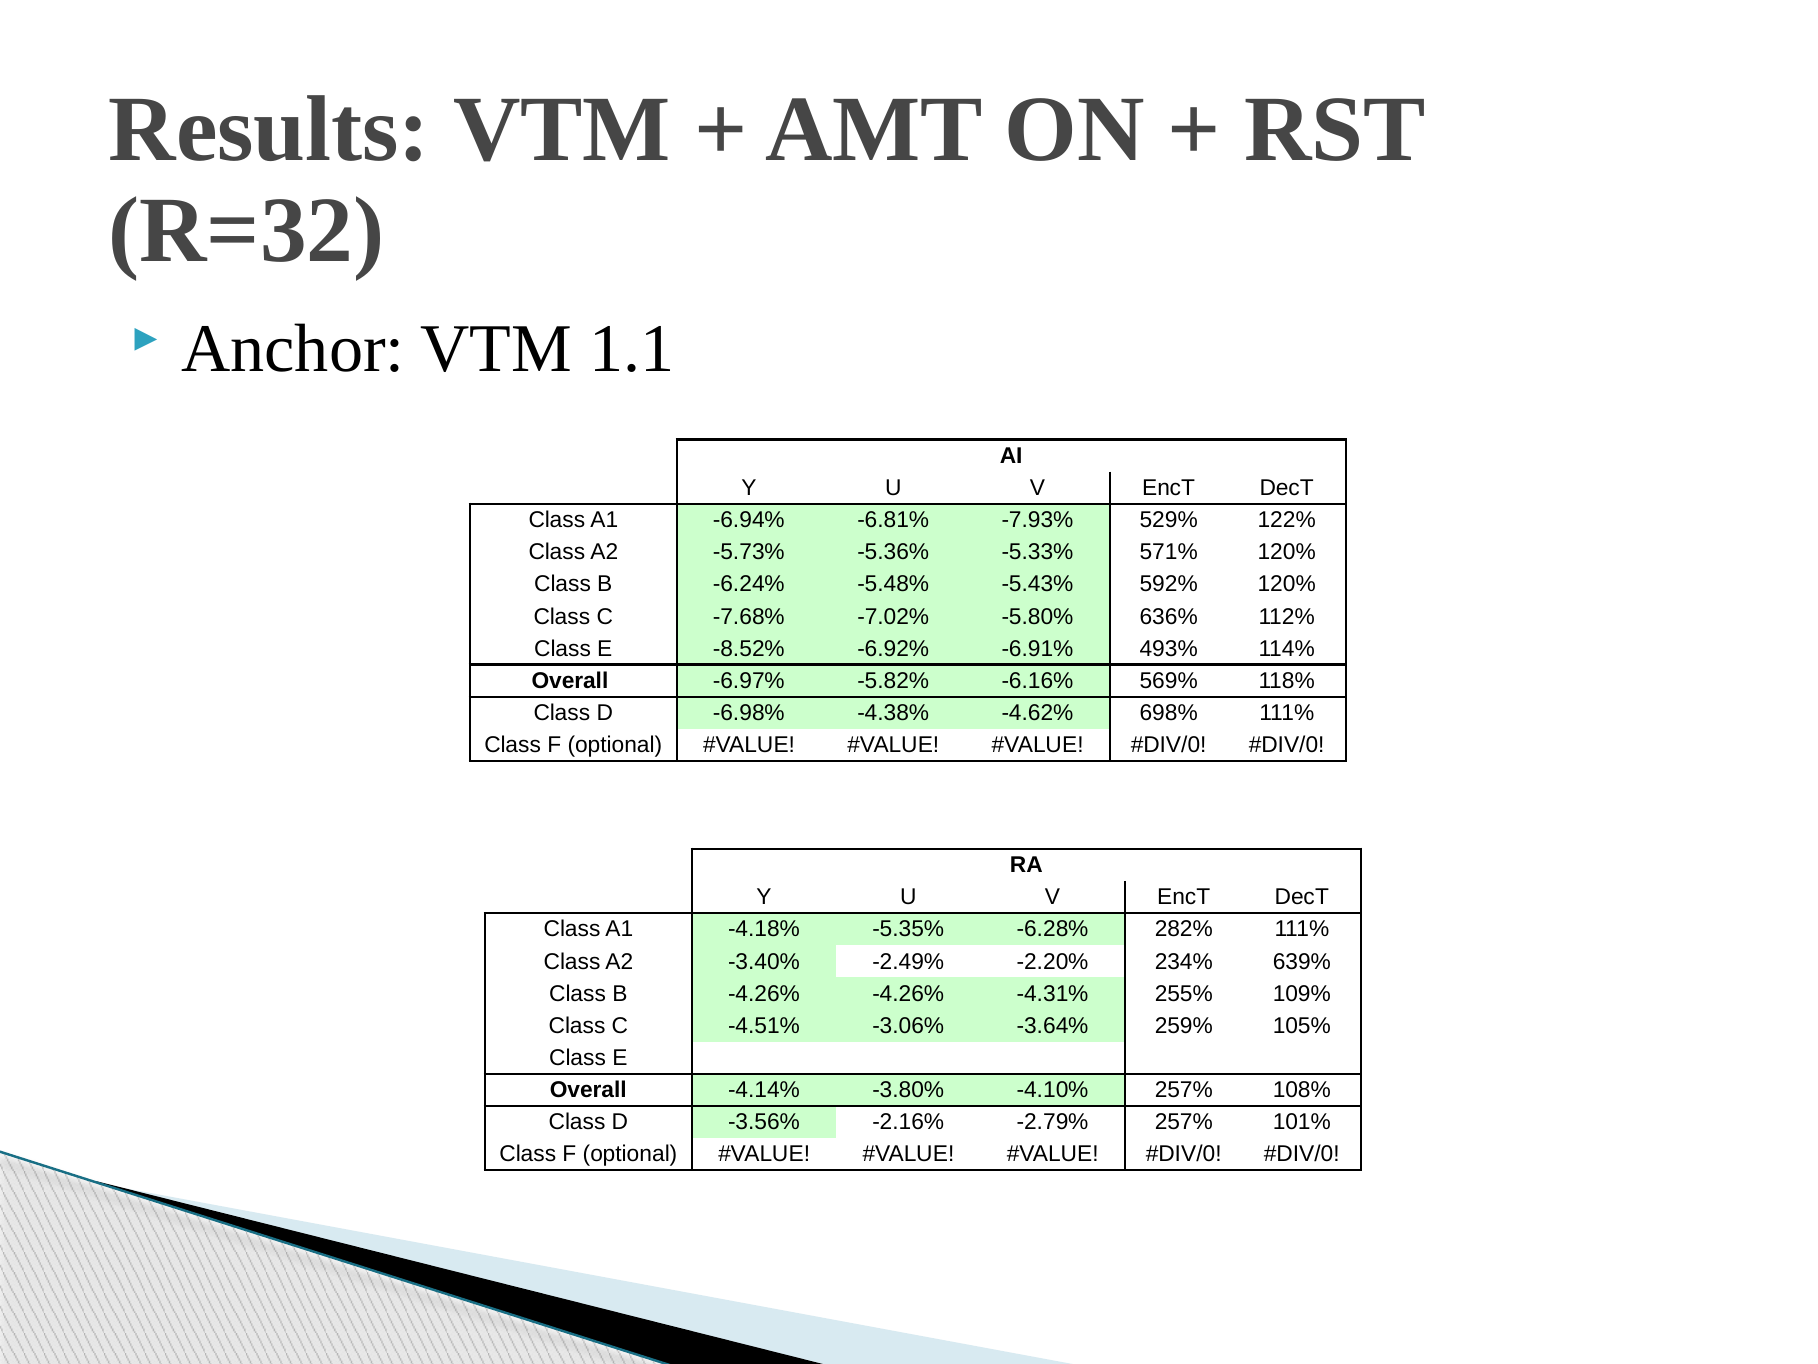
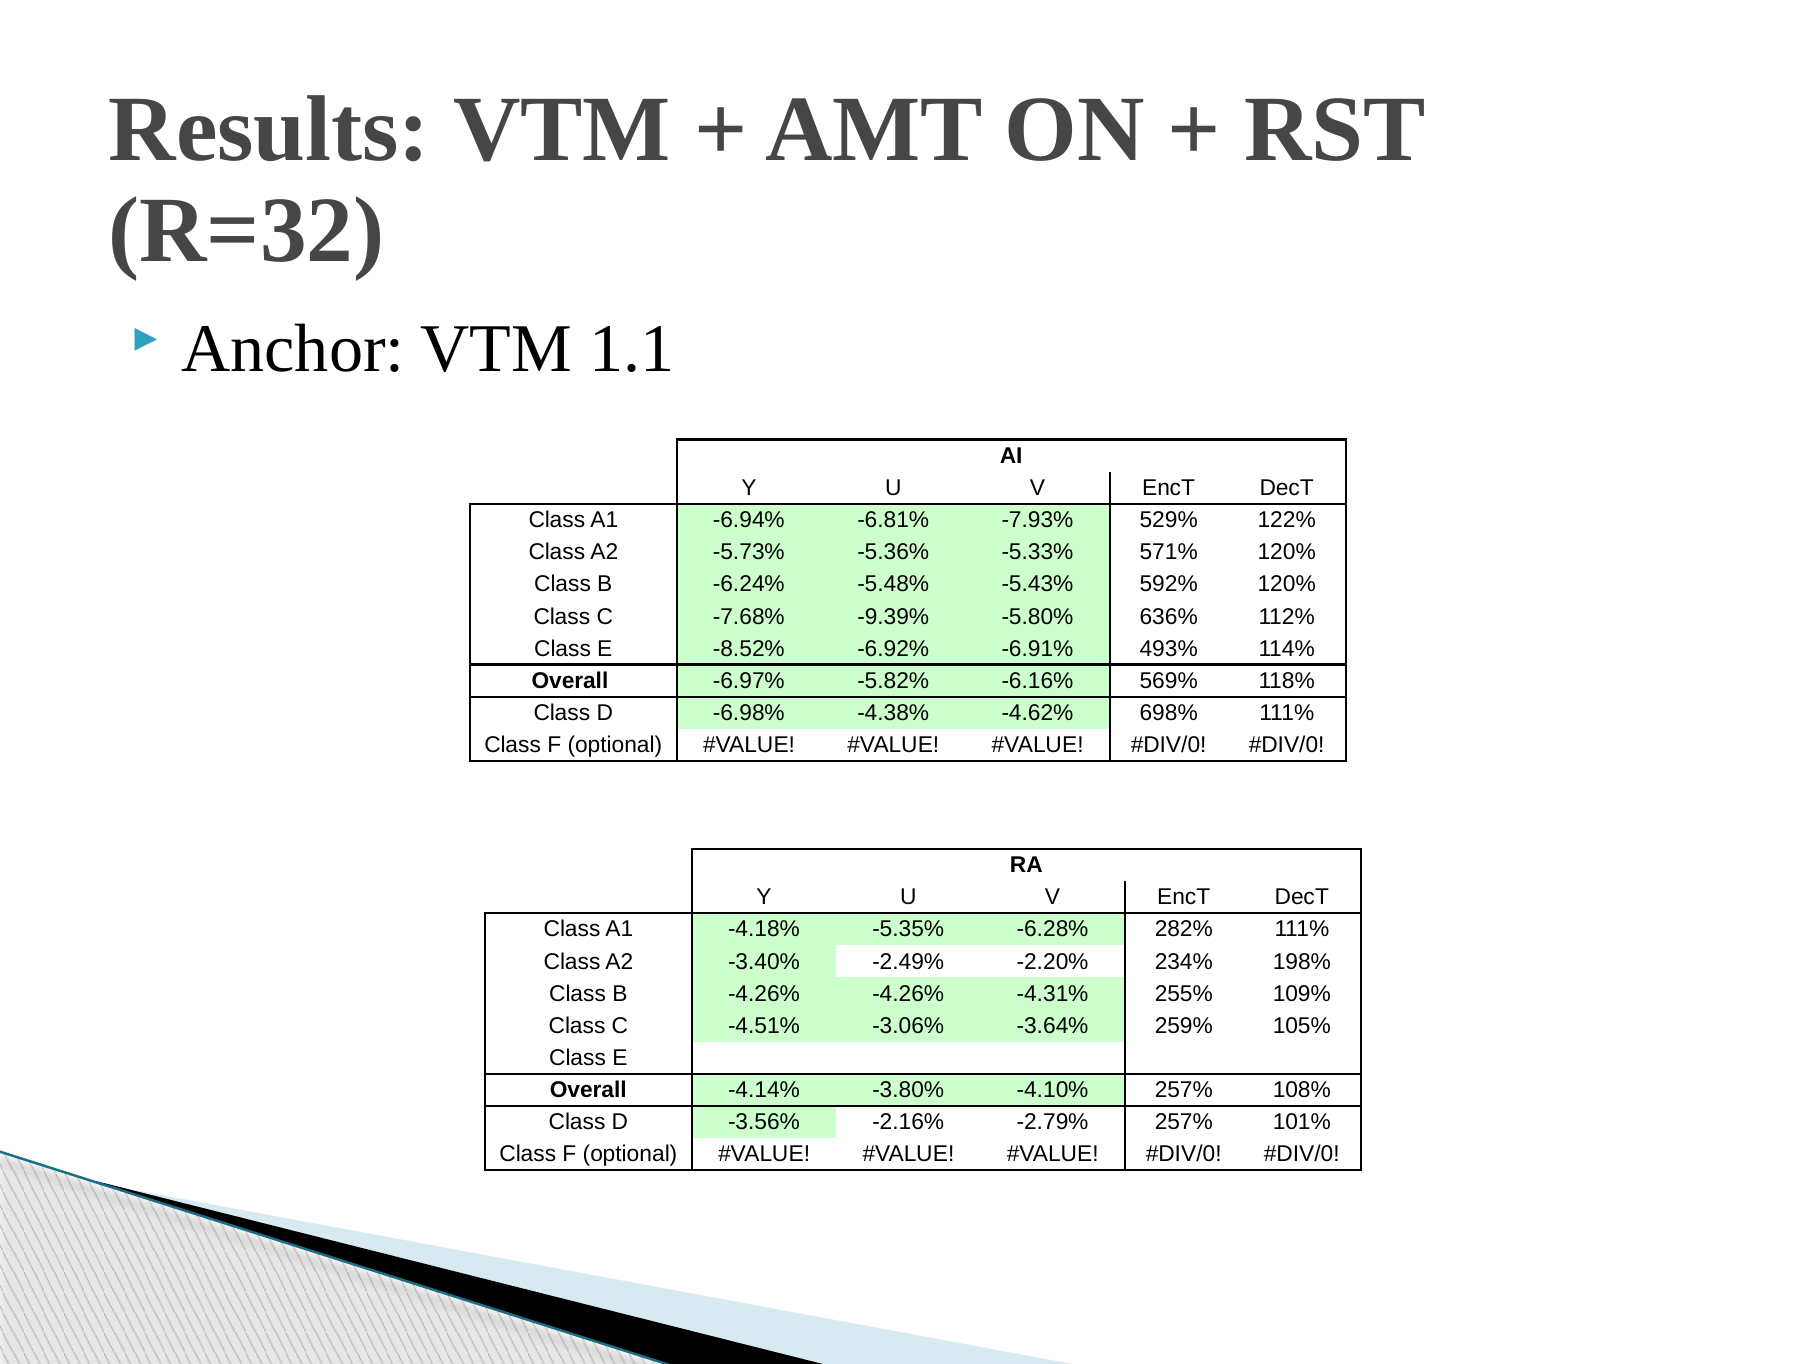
-7.02%: -7.02% -> -9.39% (893, 616)
639%: 639% -> 198% (1302, 961)
